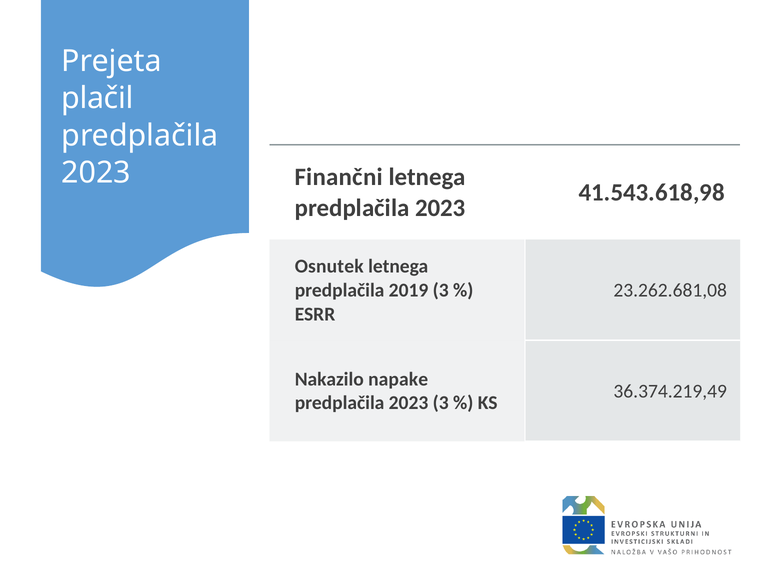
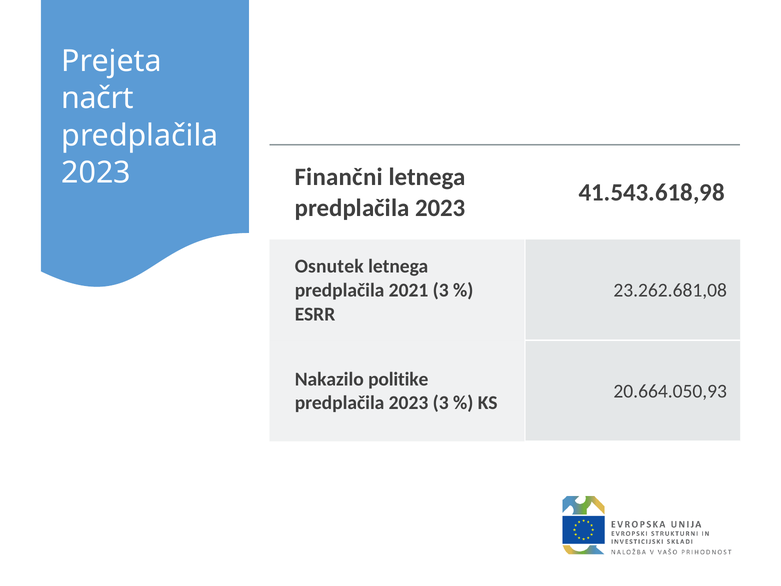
plačil: plačil -> načrt (97, 98)
2019: 2019 -> 2021 (409, 290)
napake: napake -> politike (398, 379)
36.374.219,49: 36.374.219,49 -> 20.664.050,93 (670, 391)
